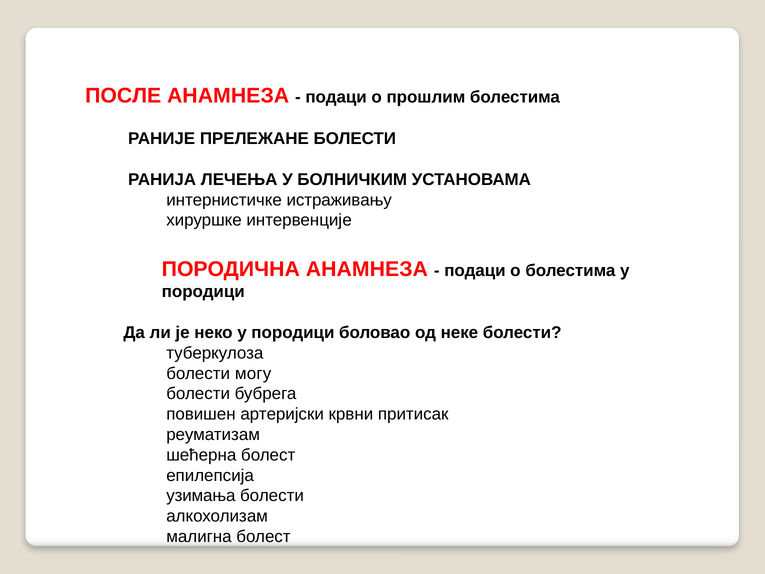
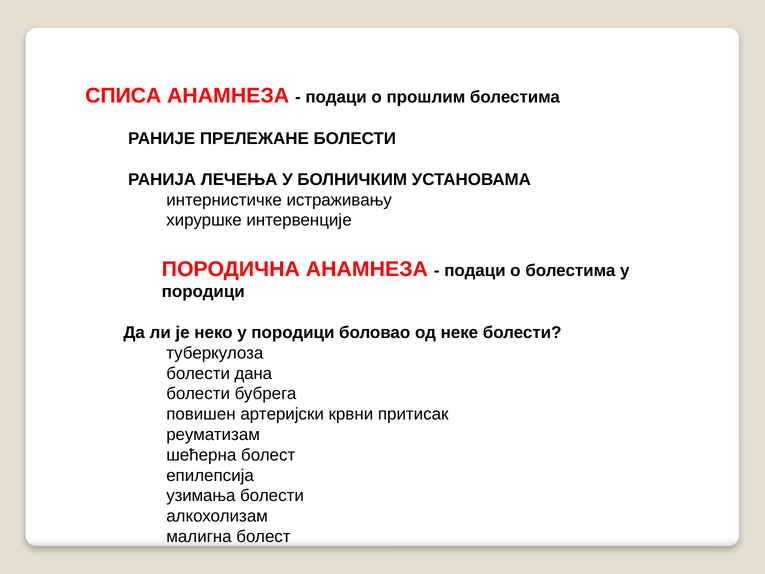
ПОСЛЕ: ПОСЛЕ -> СПИСА (123, 96)
могу: могу -> дана (253, 373)
